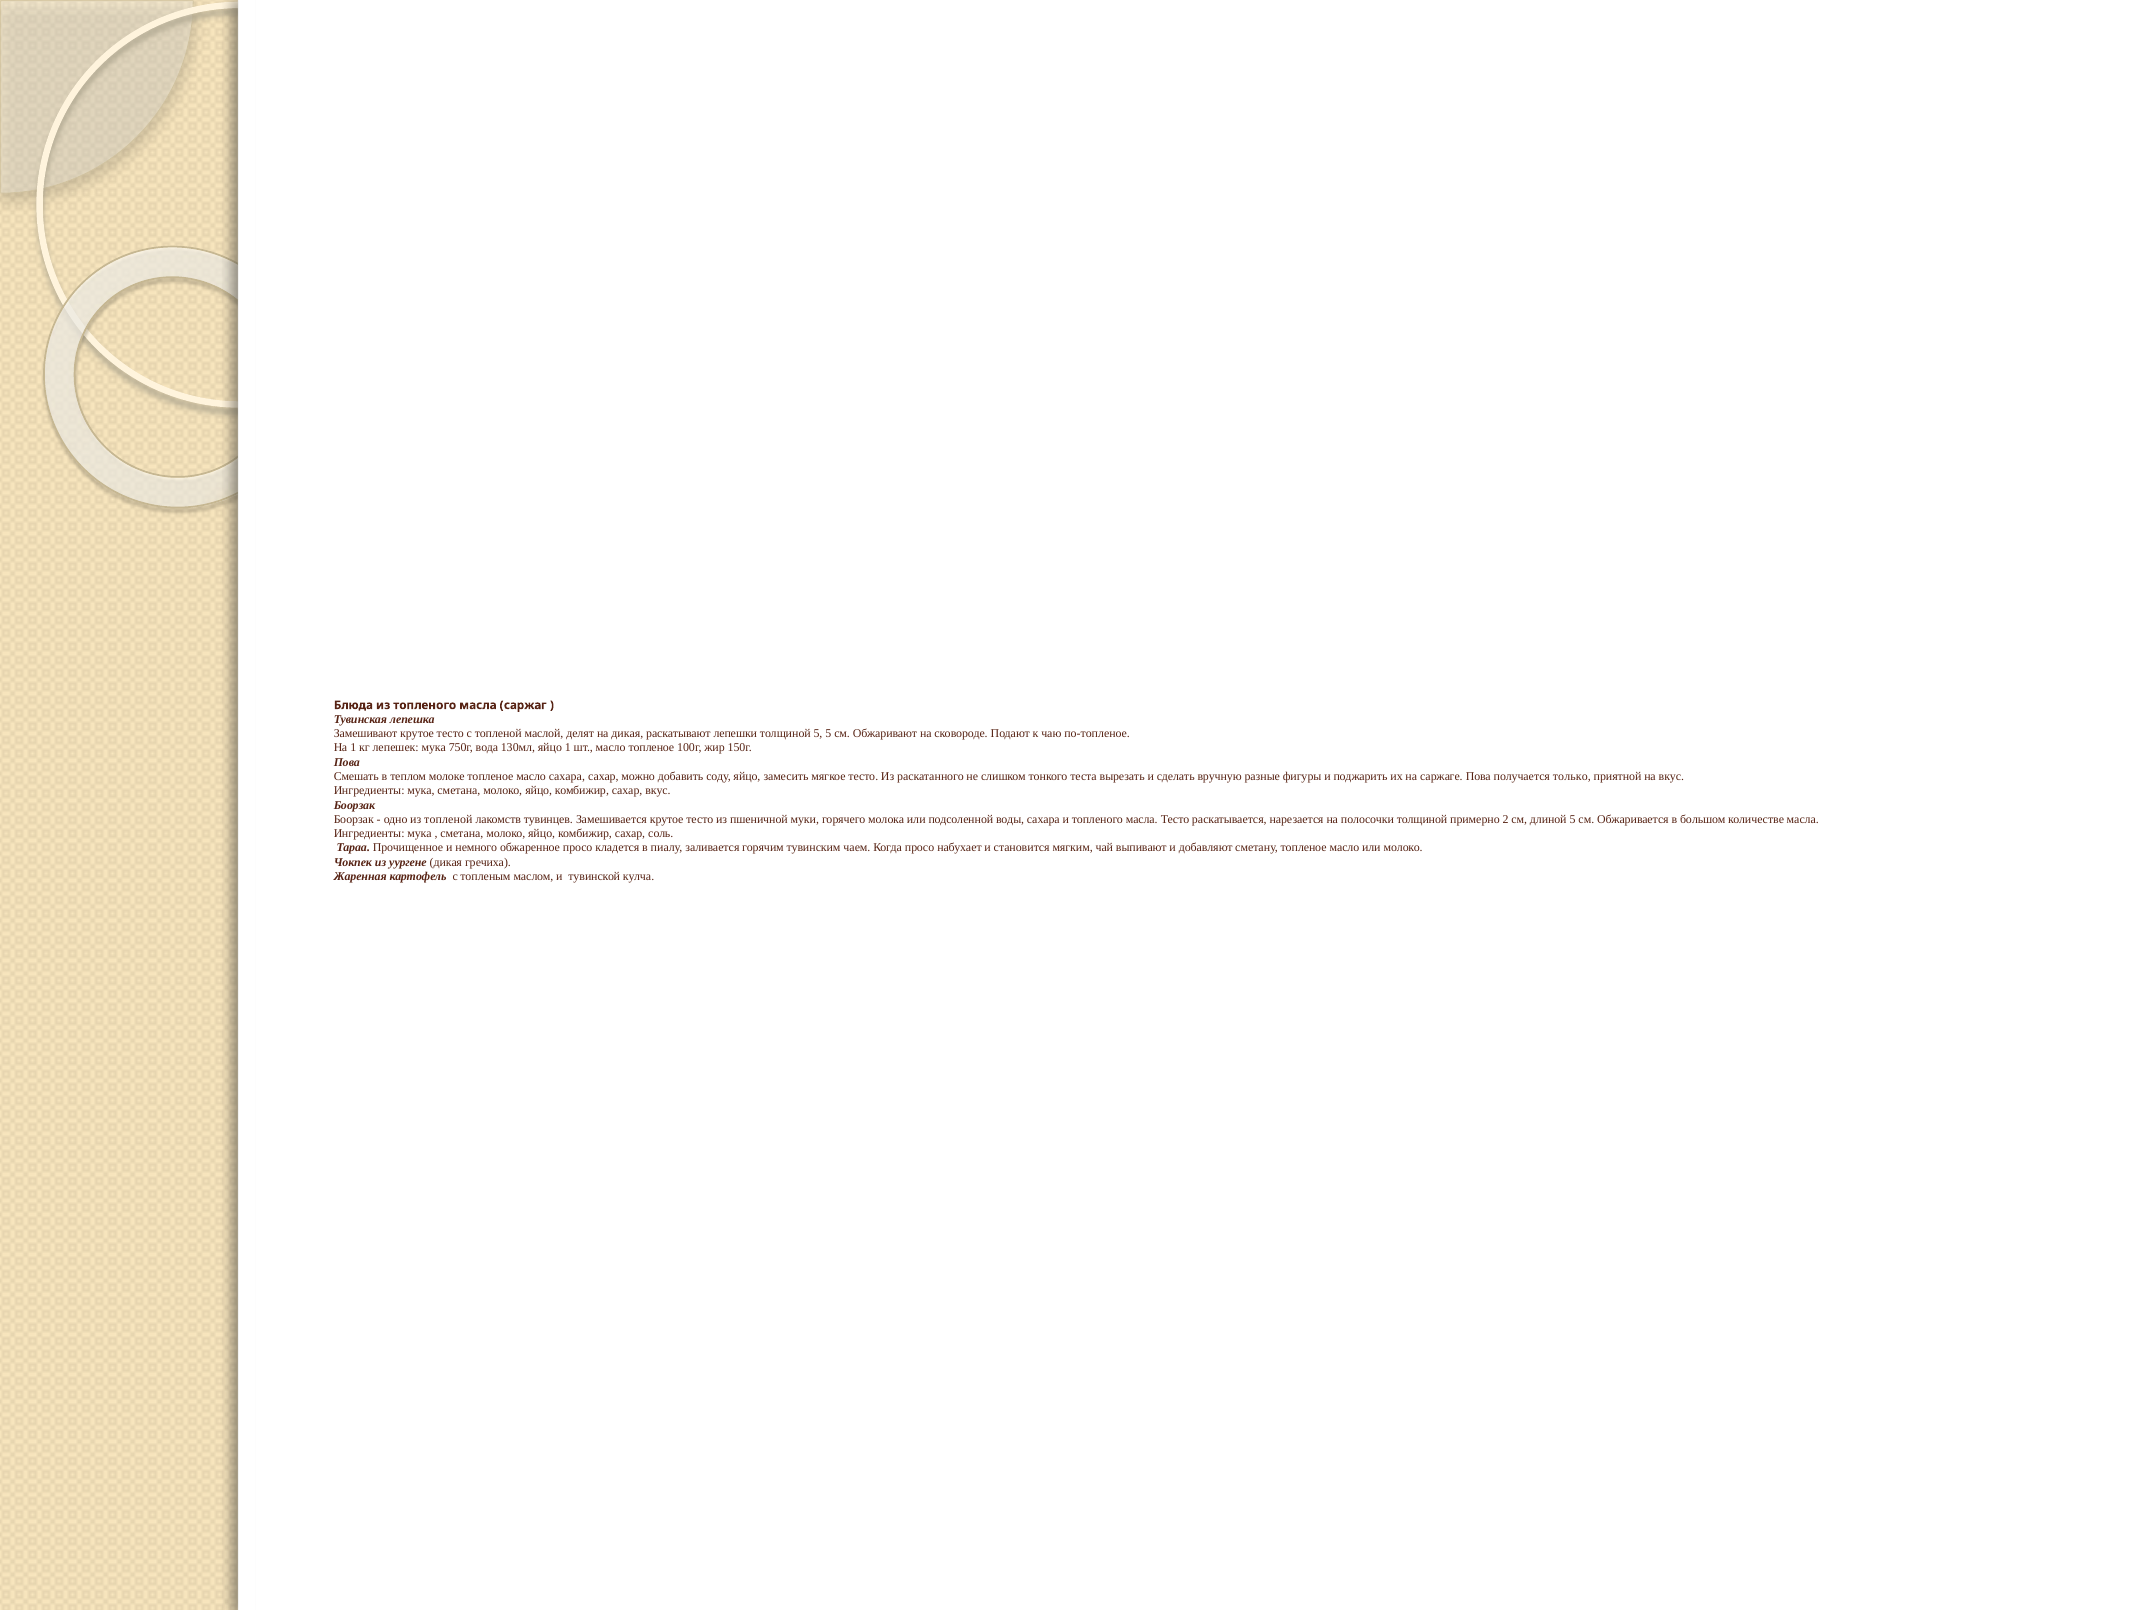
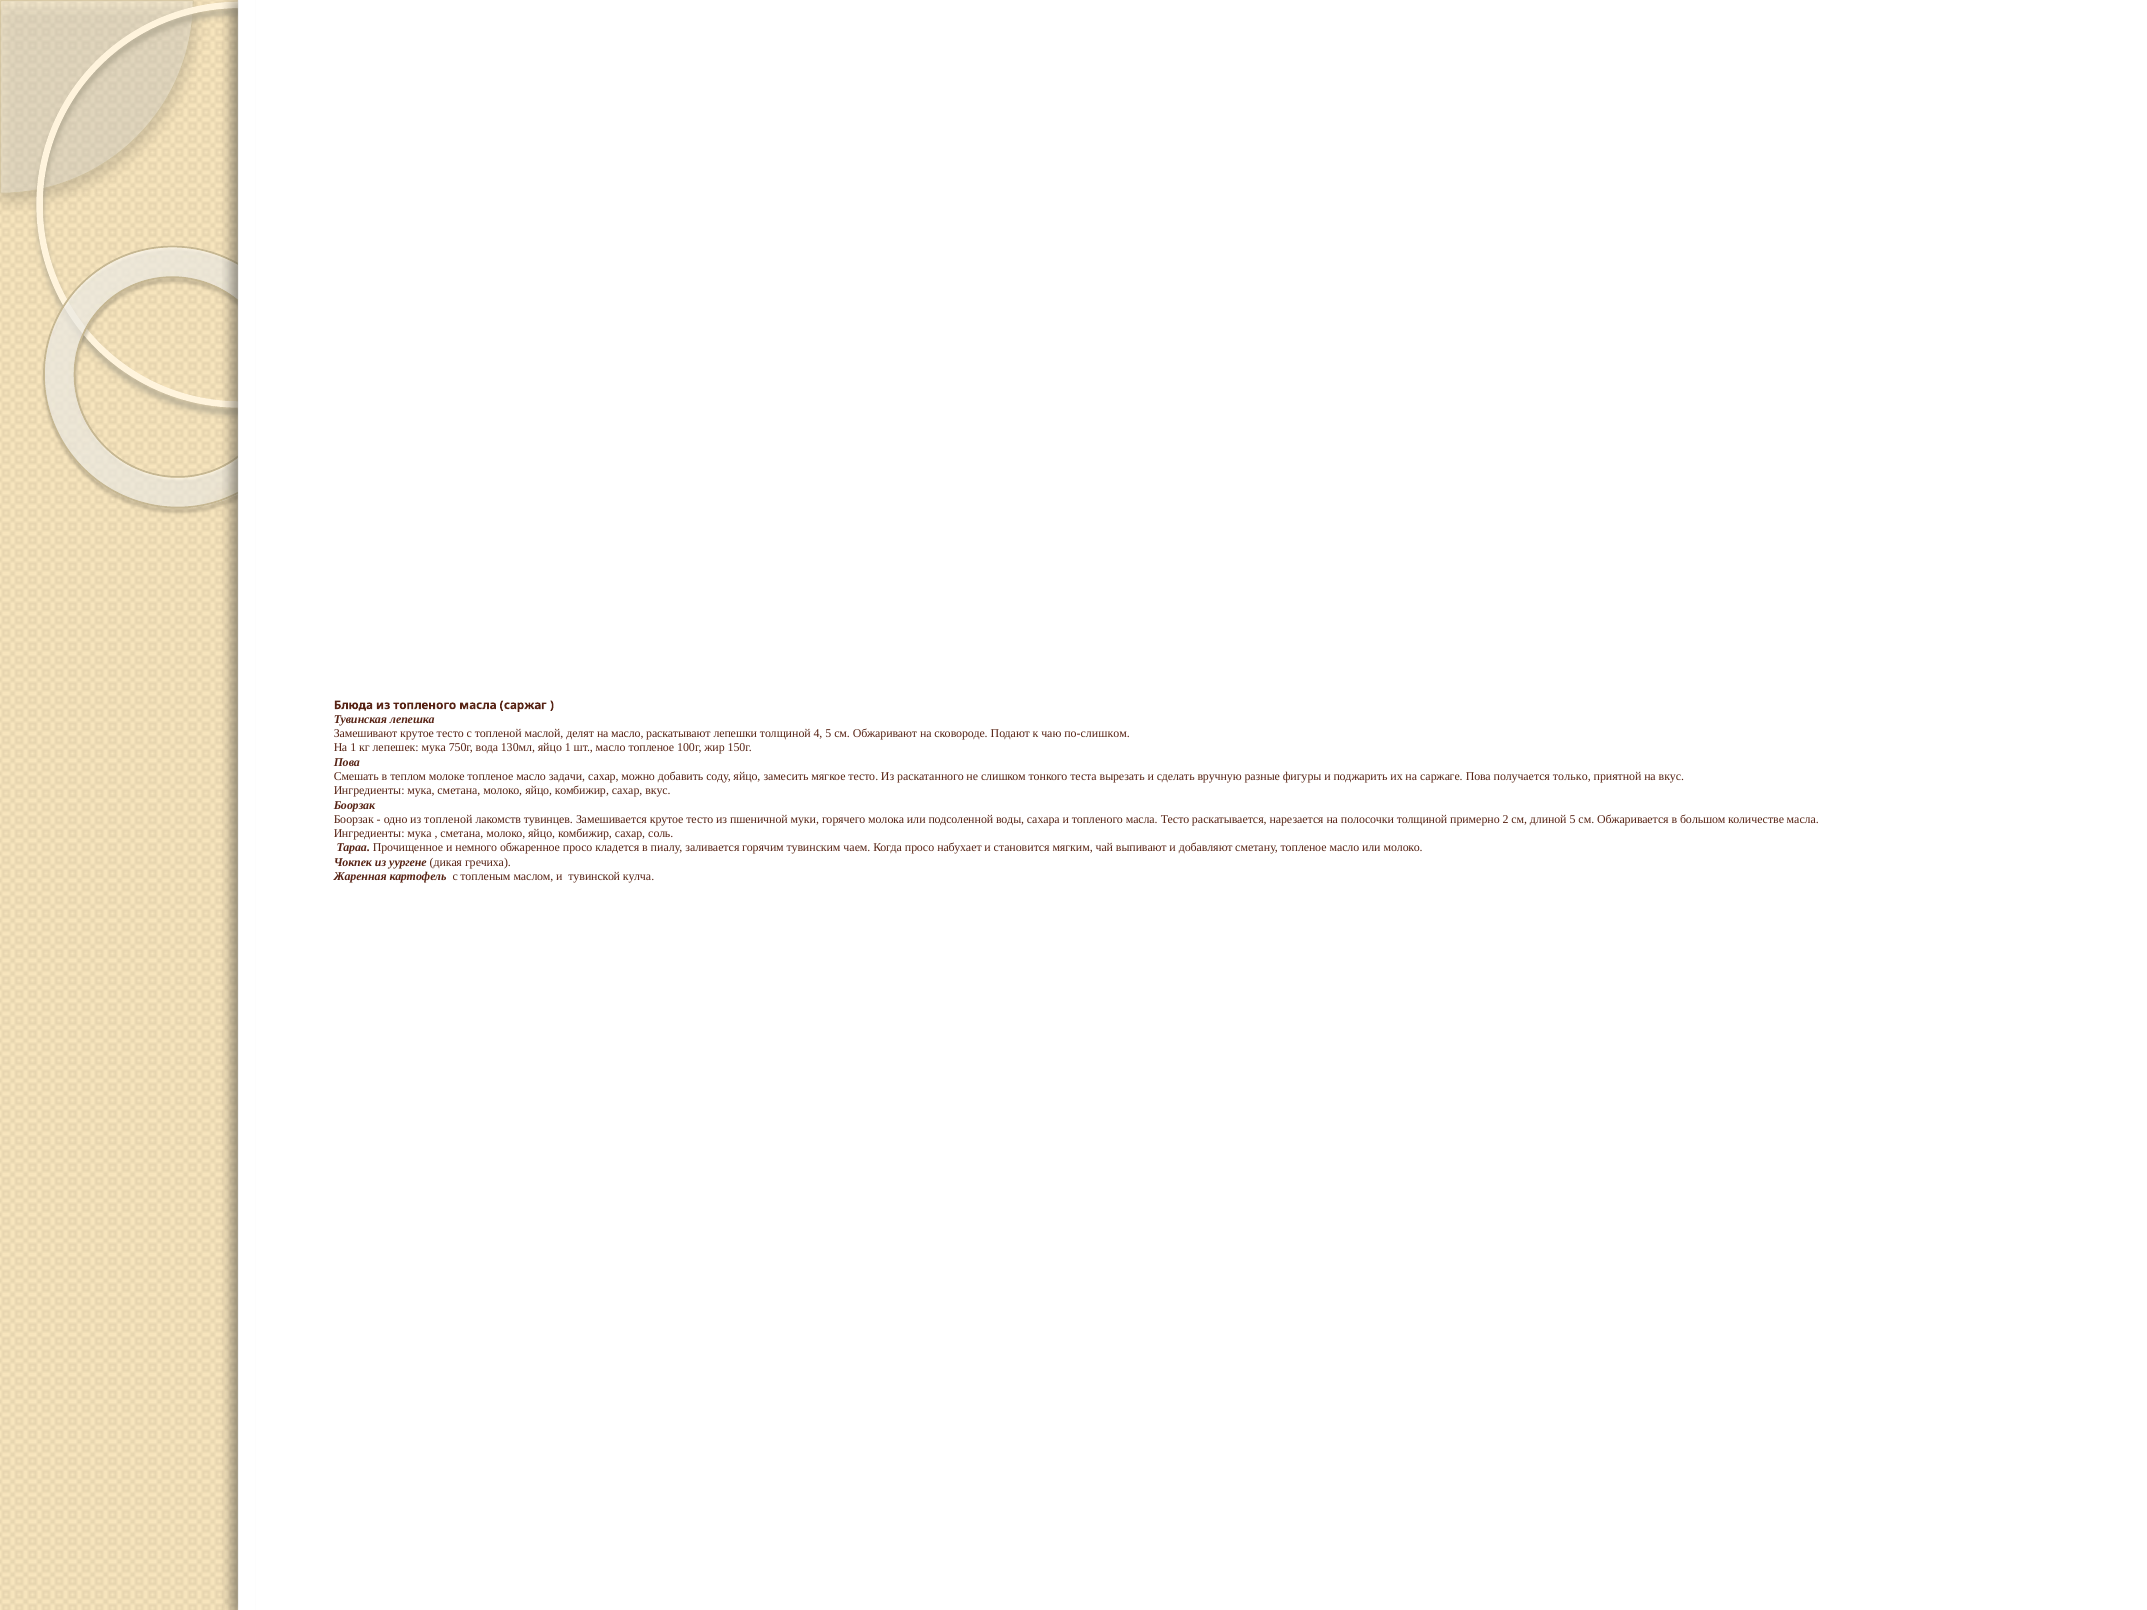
на дикая: дикая -> масло (627, 734)
толщиной 5: 5 -> 4 (818, 734)
по-топленое: по-топленое -> по-слишком (1097, 734)
масло сахара: сахара -> задачи (567, 777)
